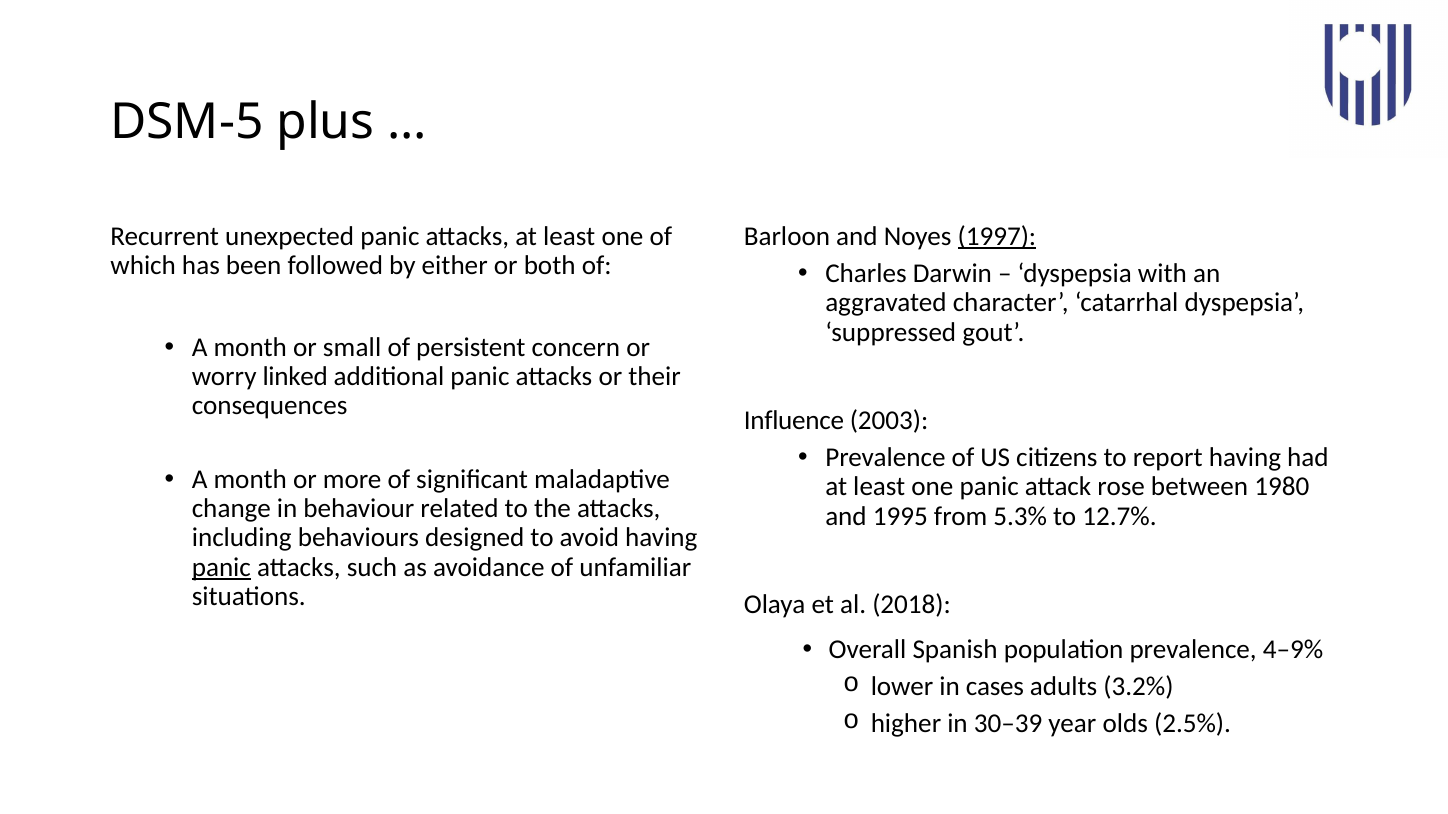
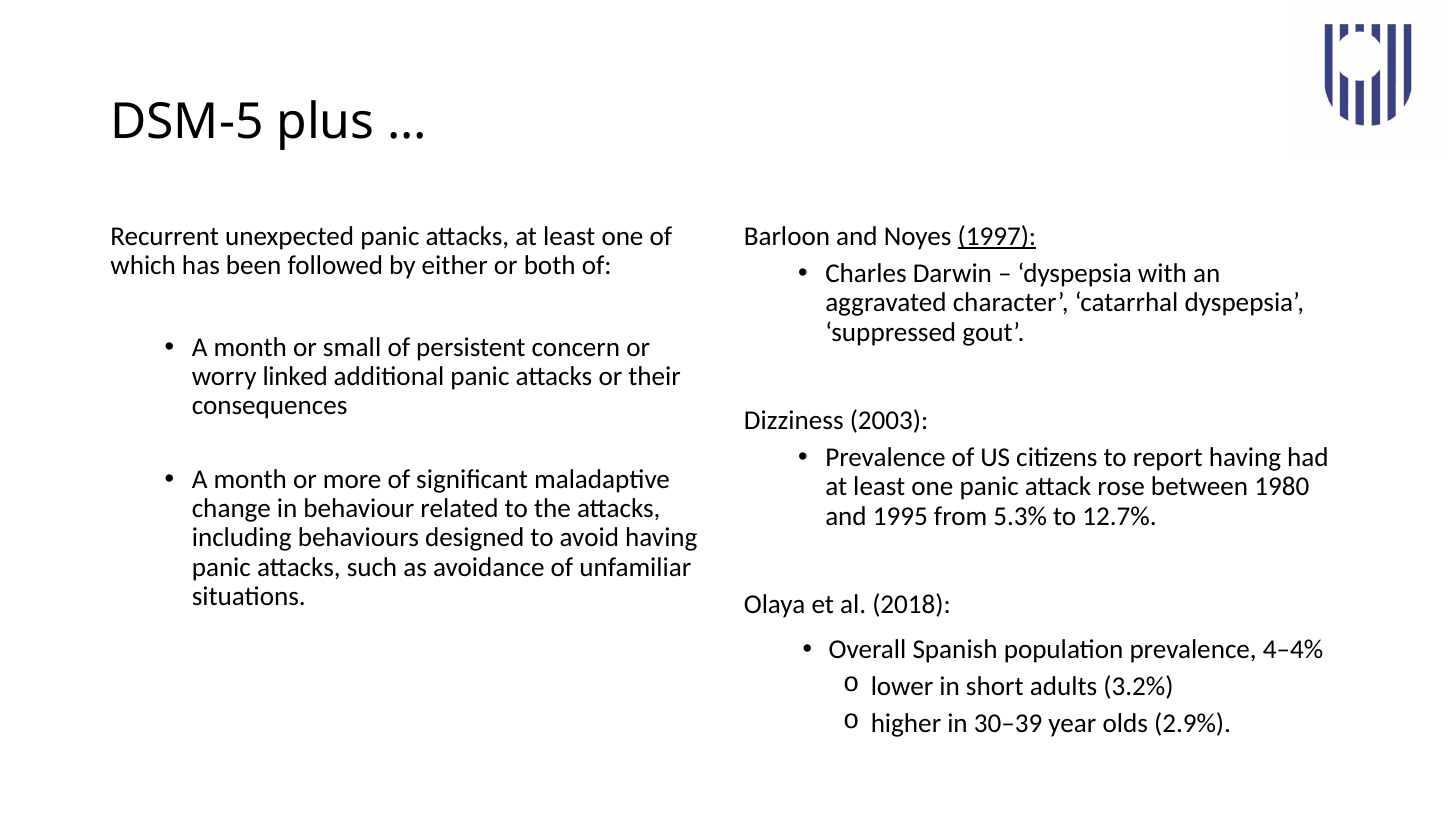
Influence: Influence -> Dizziness (794, 421)
panic underline: present -> none (221, 568)
4–9%: 4–9% -> 4–4% (1293, 650)
cases: cases -> short (995, 687)
2.5%: 2.5% -> 2.9% (1193, 724)
